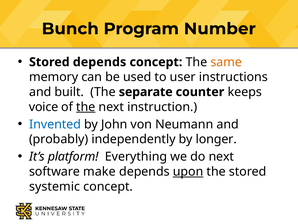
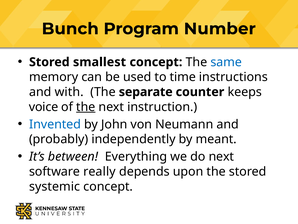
Stored depends: depends -> smallest (100, 62)
same colour: orange -> blue (226, 62)
user: user -> time (183, 77)
built: built -> with (69, 92)
longer: longer -> meant (216, 139)
platform: platform -> between (73, 156)
make: make -> really (99, 171)
upon underline: present -> none (188, 171)
